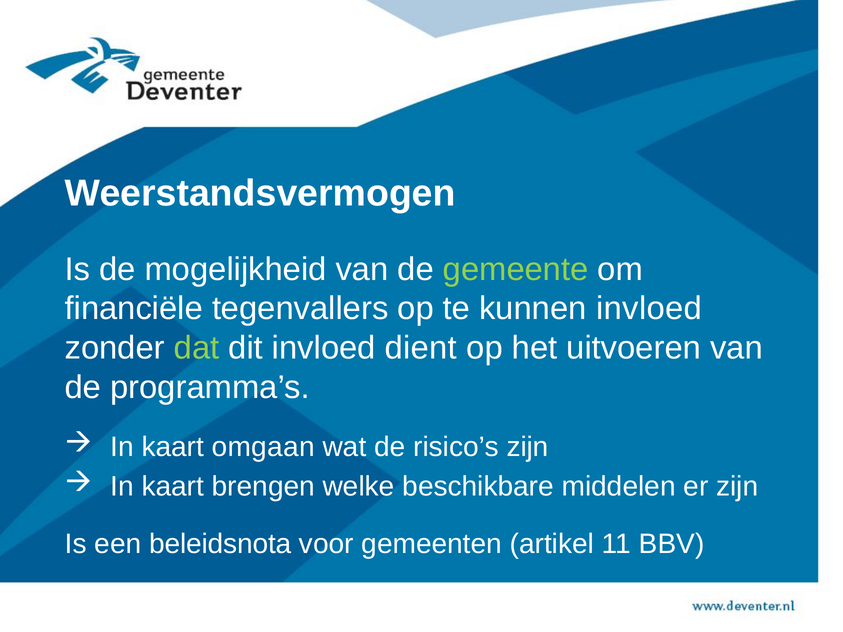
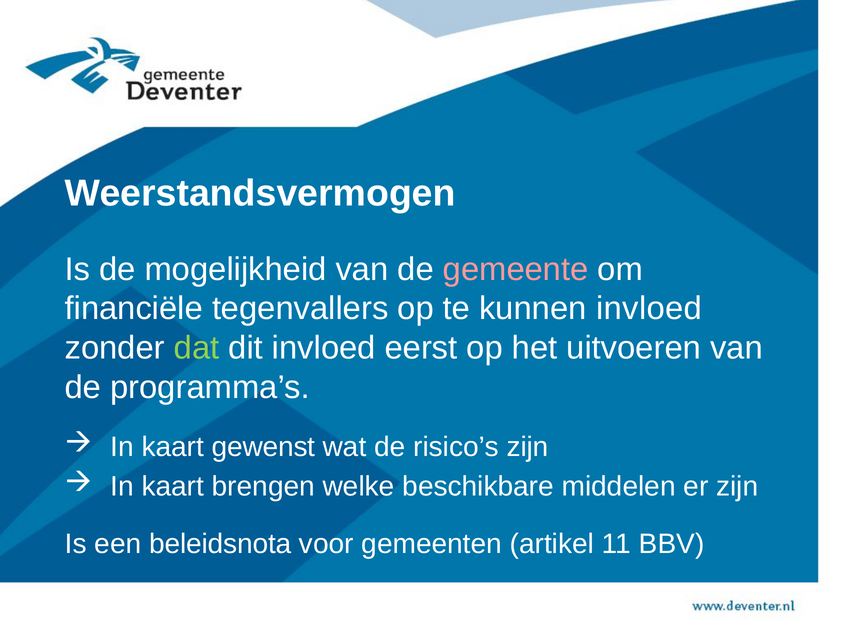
gemeente colour: light green -> pink (516, 269)
dient: dient -> eerst (421, 348)
omgaan: omgaan -> gewenst (263, 447)
